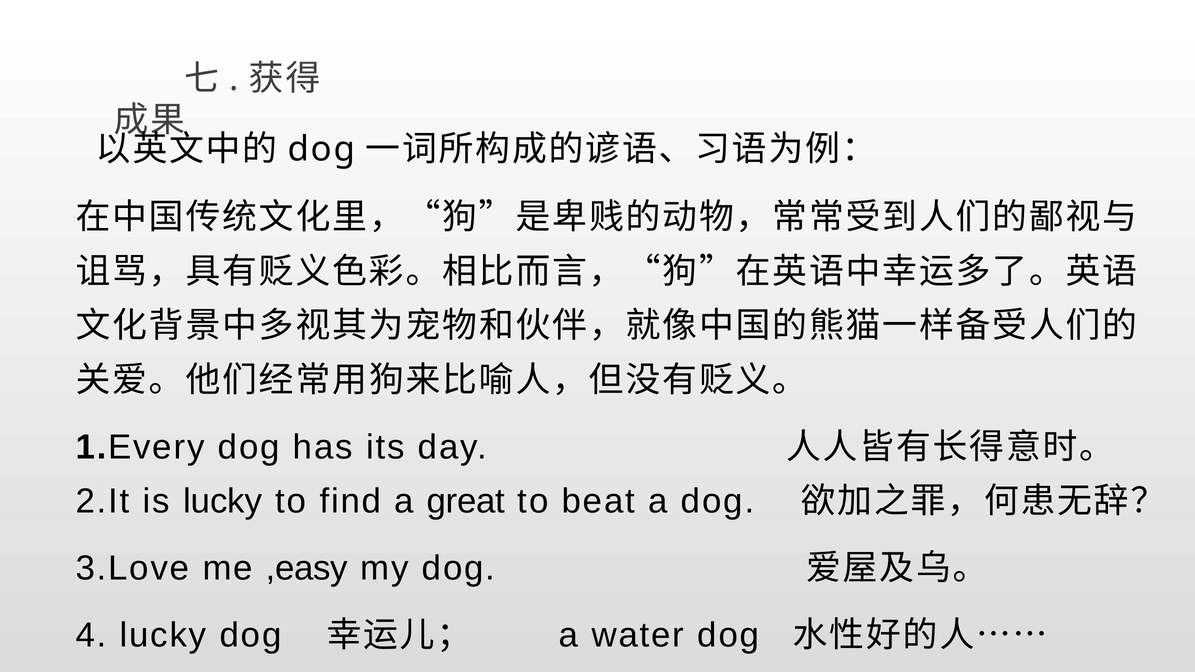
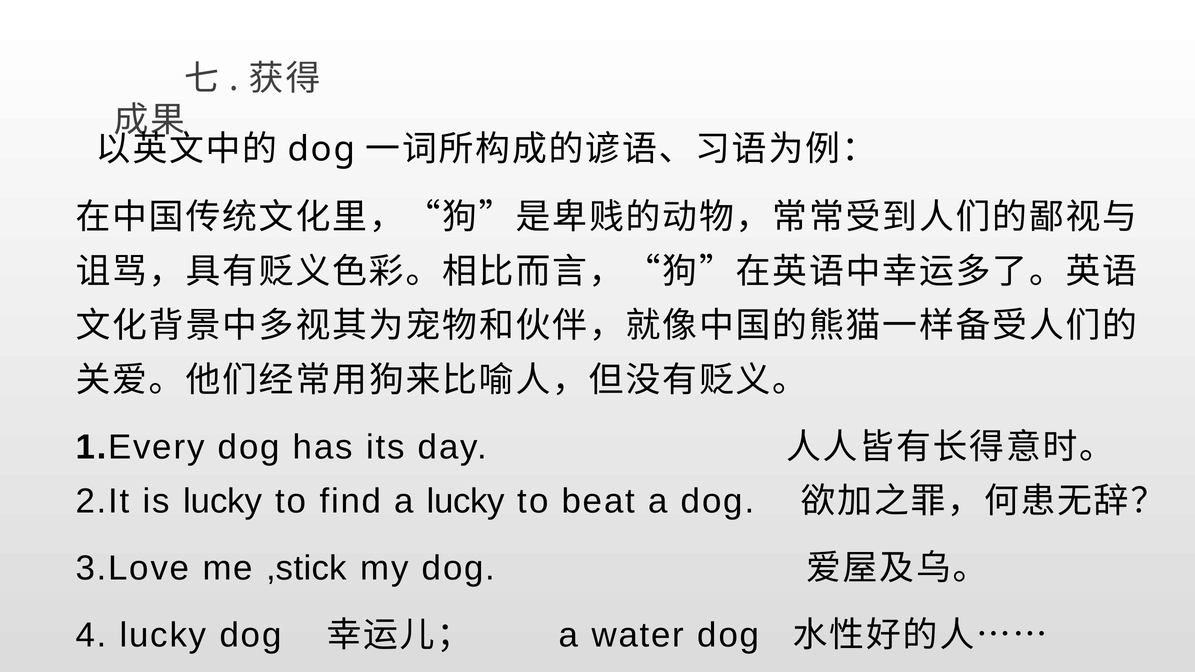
a great: great -> lucky (466, 502)
,easy: ,easy -> ,stick (306, 568)
